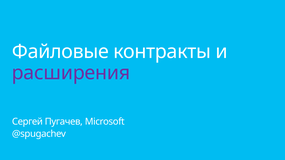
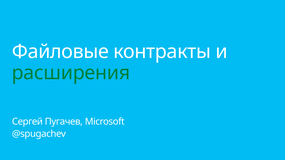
расширения colour: purple -> green (71, 73)
